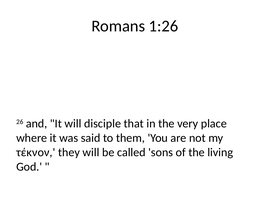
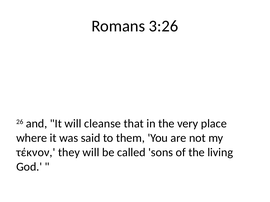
1:26: 1:26 -> 3:26 (164, 26)
disciple: disciple -> cleanse (103, 124)
